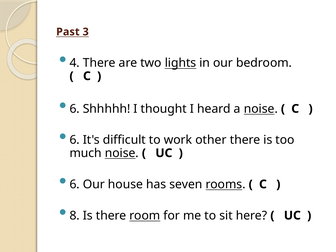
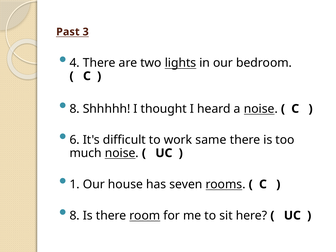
6: 6 -> 8 (75, 109)
other: other -> same (211, 140)
6: 6 -> 1 (75, 184)
